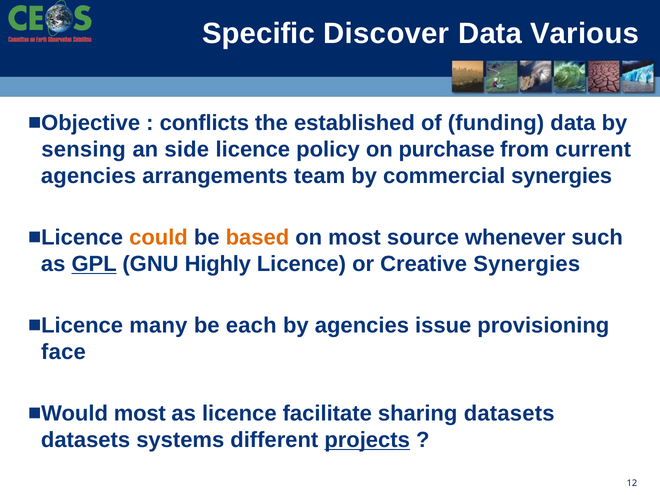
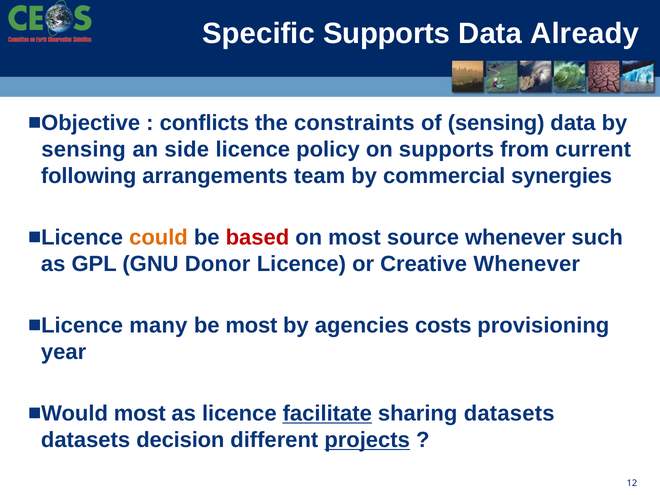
Specific Discover: Discover -> Supports (387, 34)
Various: Various -> Already (585, 34)
established: established -> constraints (354, 123)
of funding: funding -> sensing (496, 123)
on purchase: purchase -> supports (446, 150)
agencies: agencies -> following (89, 176)
based colour: orange -> red (257, 238)
GPL underline: present -> none (94, 264)
Highly: Highly -> Donor (218, 264)
Creative Synergies: Synergies -> Whenever (527, 264)
be each: each -> most (251, 326)
issue: issue -> costs (443, 326)
face: face -> year (64, 352)
facilitate underline: none -> present (327, 414)
systems: systems -> decision (180, 440)
